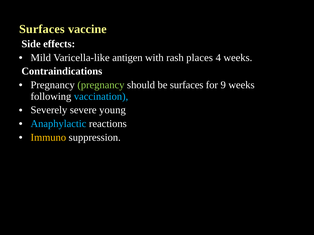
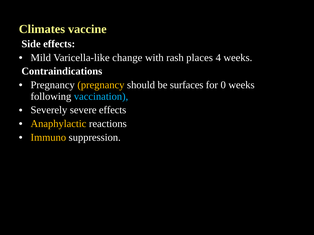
Surfaces: Surfaces -> Climates (42, 29)
antigen: antigen -> change (127, 58)
pregnancy colour: light green -> yellow (101, 85)
9: 9 -> 0 (223, 85)
severe young: young -> effects (113, 110)
Anaphylactic colour: light blue -> yellow (58, 124)
